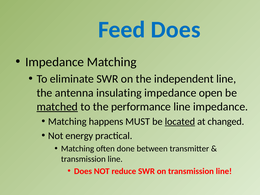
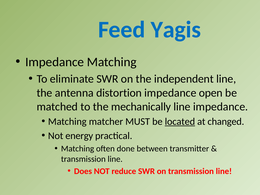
Feed Does: Does -> Yagis (176, 30)
insulating: insulating -> distortion (119, 93)
matched underline: present -> none (57, 107)
performance: performance -> mechanically (141, 107)
happens: happens -> matcher (106, 122)
